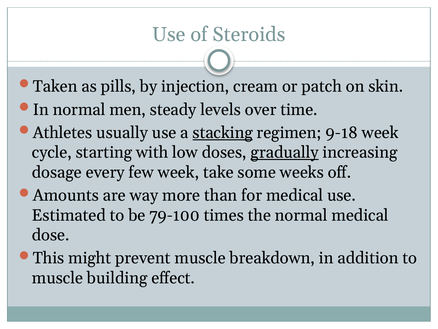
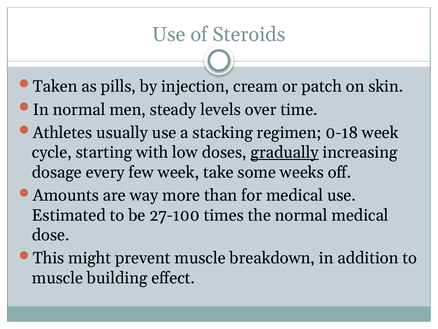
stacking underline: present -> none (223, 133)
9-18: 9-18 -> 0-18 (342, 133)
79-100: 79-100 -> 27-100 (175, 215)
